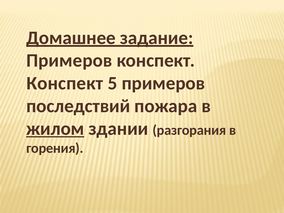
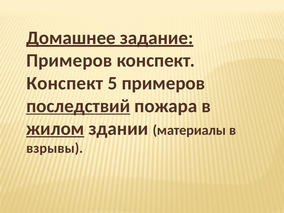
последствий underline: none -> present (78, 106)
разгорания: разгорания -> материалы (189, 130)
горения: горения -> взрывы (55, 148)
